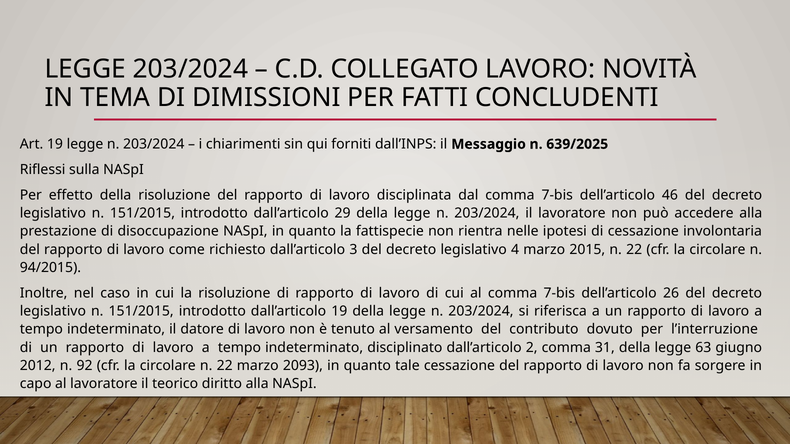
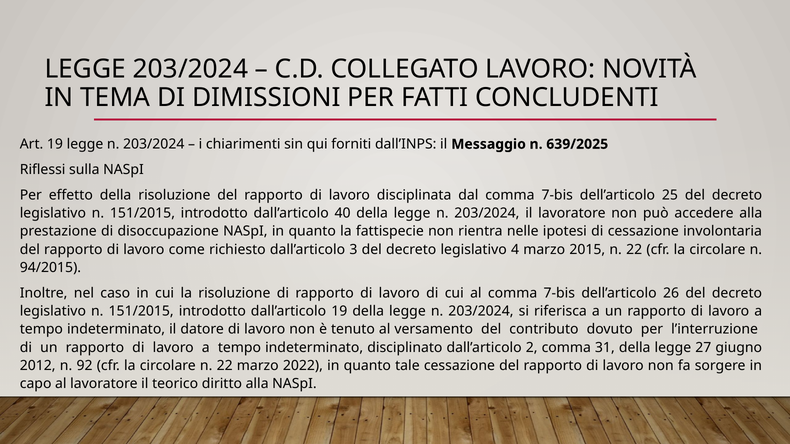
46: 46 -> 25 (670, 195)
29: 29 -> 40 (343, 213)
63: 63 -> 27 (703, 348)
2093: 2093 -> 2022 (303, 366)
